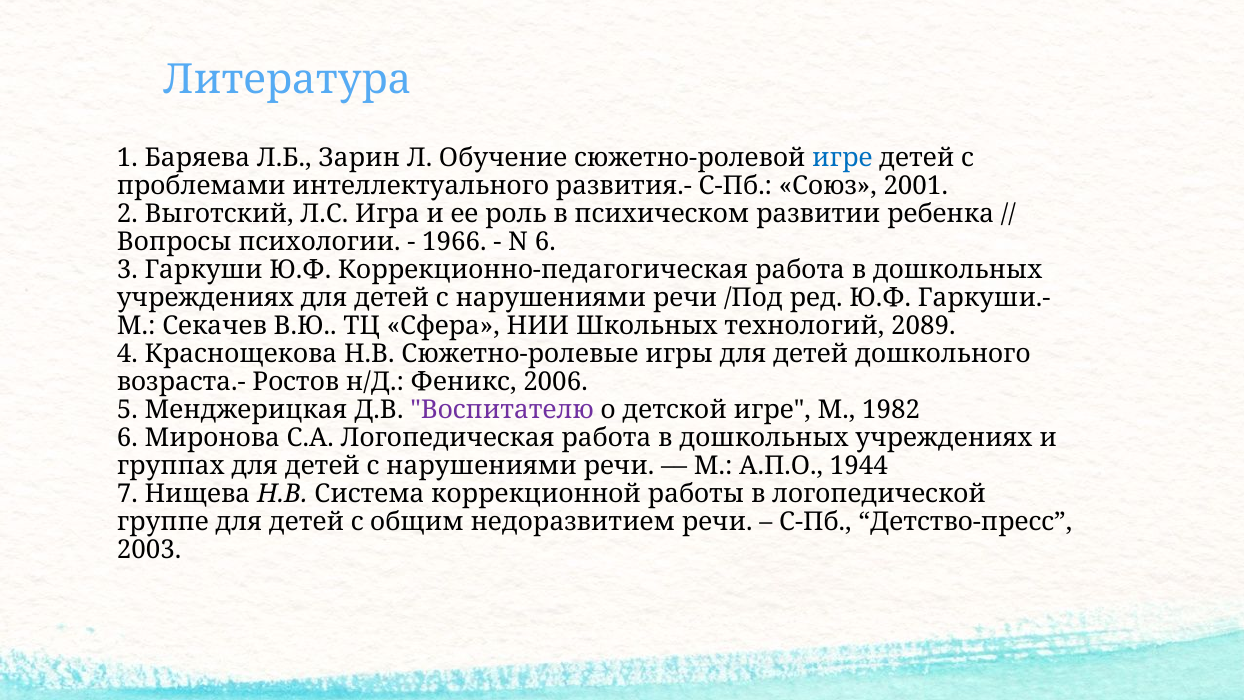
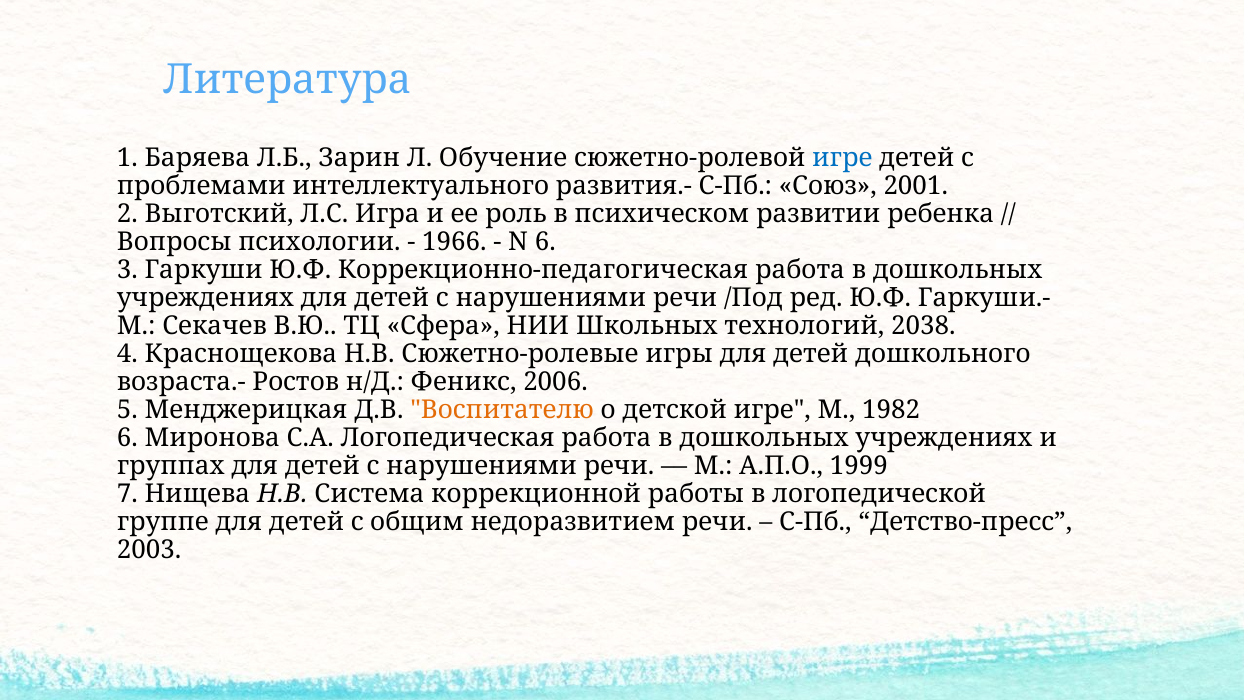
2089: 2089 -> 2038 (923, 325)
Воспитателю colour: purple -> orange (502, 409)
1944: 1944 -> 1999 (859, 465)
